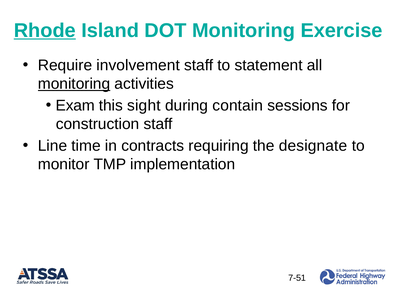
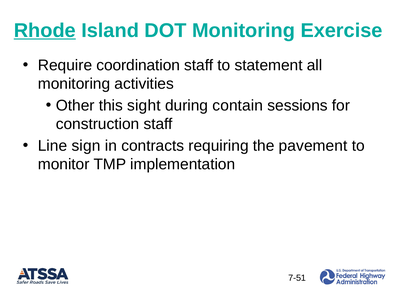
involvement: involvement -> coordination (138, 65)
monitoring underline: present -> none (74, 84)
Exam: Exam -> Other (75, 106)
time: time -> sign (86, 146)
designate: designate -> pavement (313, 146)
